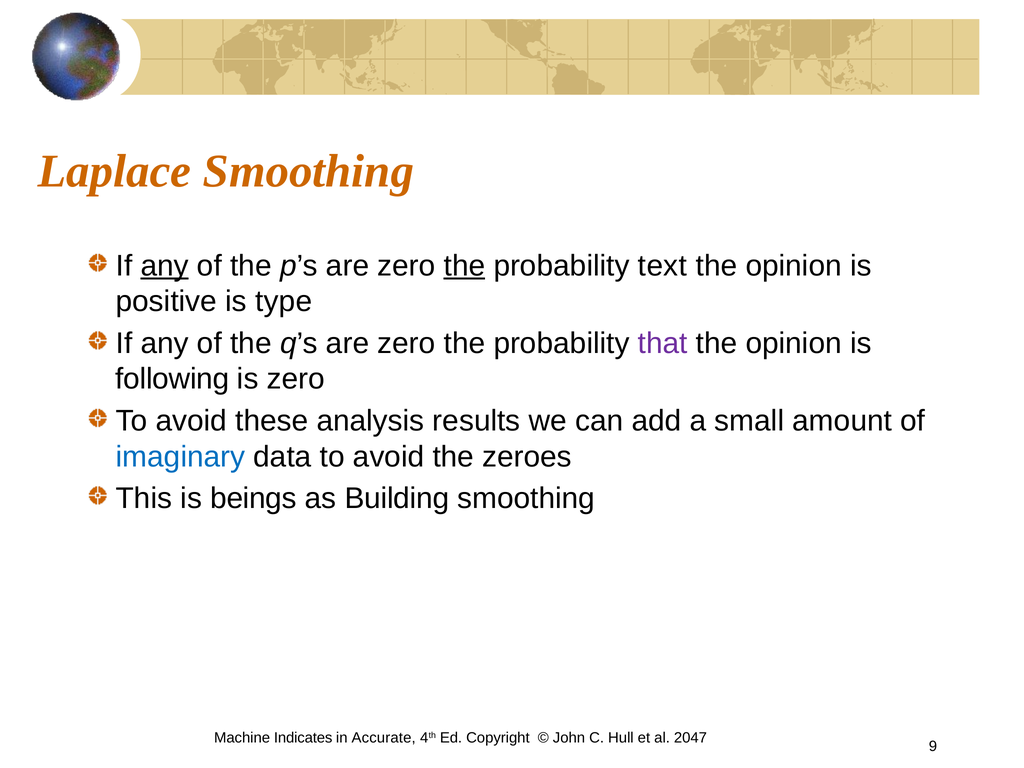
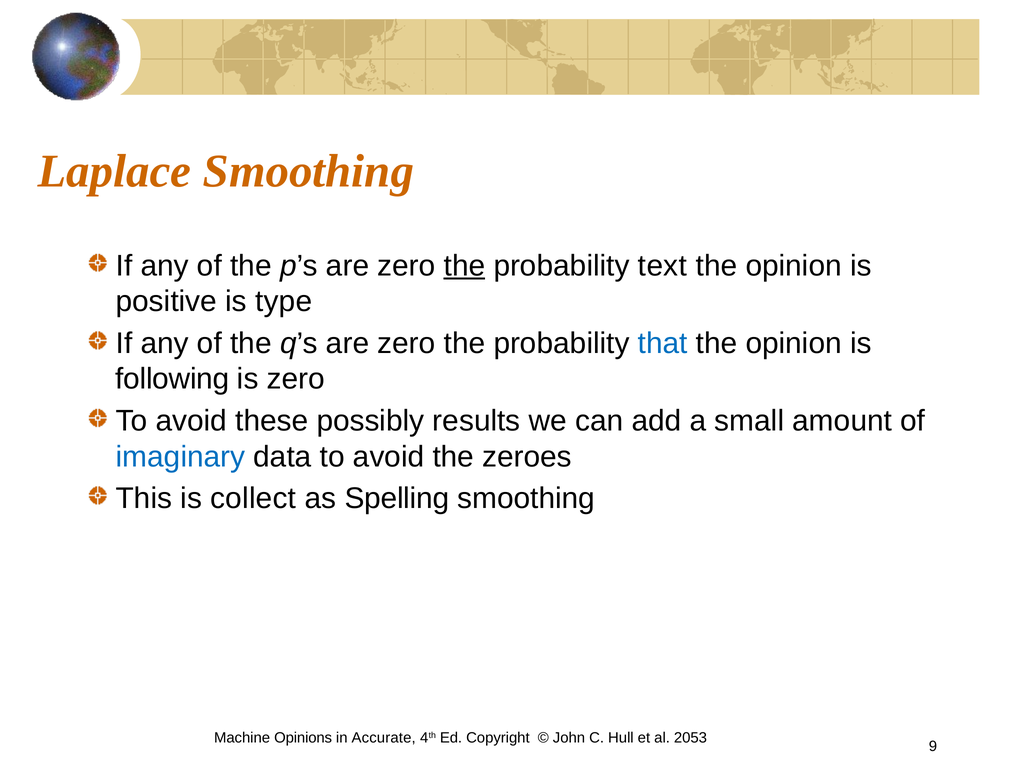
any underline: present -> none (165, 266)
that colour: purple -> blue (663, 343)
analysis: analysis -> possibly (370, 421)
beings: beings -> collect (253, 499)
Building: Building -> Spelling (397, 499)
Indicates: Indicates -> Opinions (303, 738)
2047: 2047 -> 2053 (691, 738)
